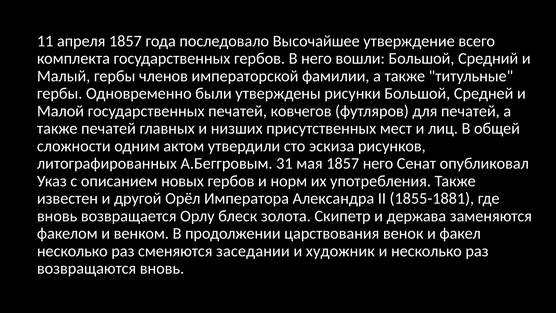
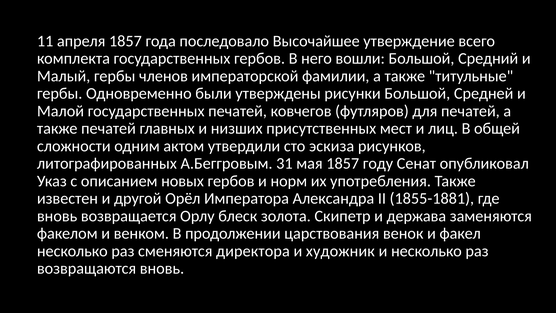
1857 него: него -> году (378, 163)
заседании: заседании -> директора (253, 251)
